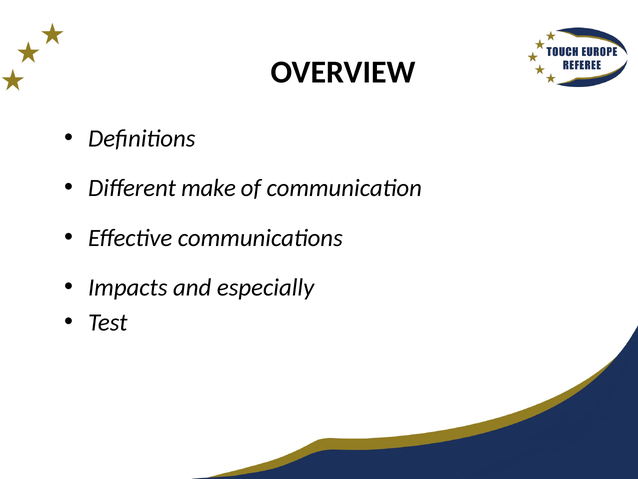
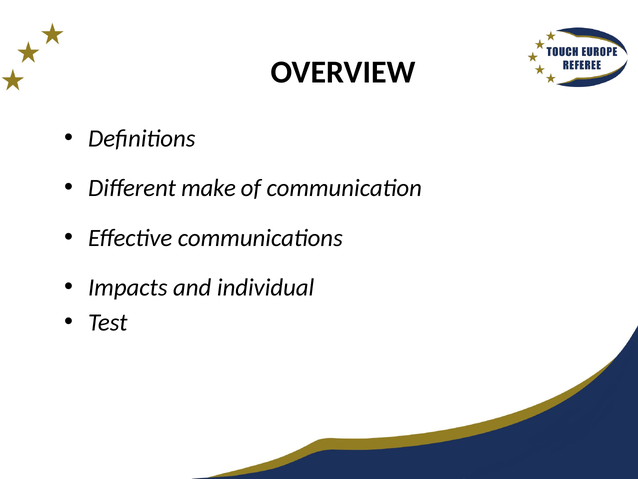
especially: especially -> individual (266, 287)
